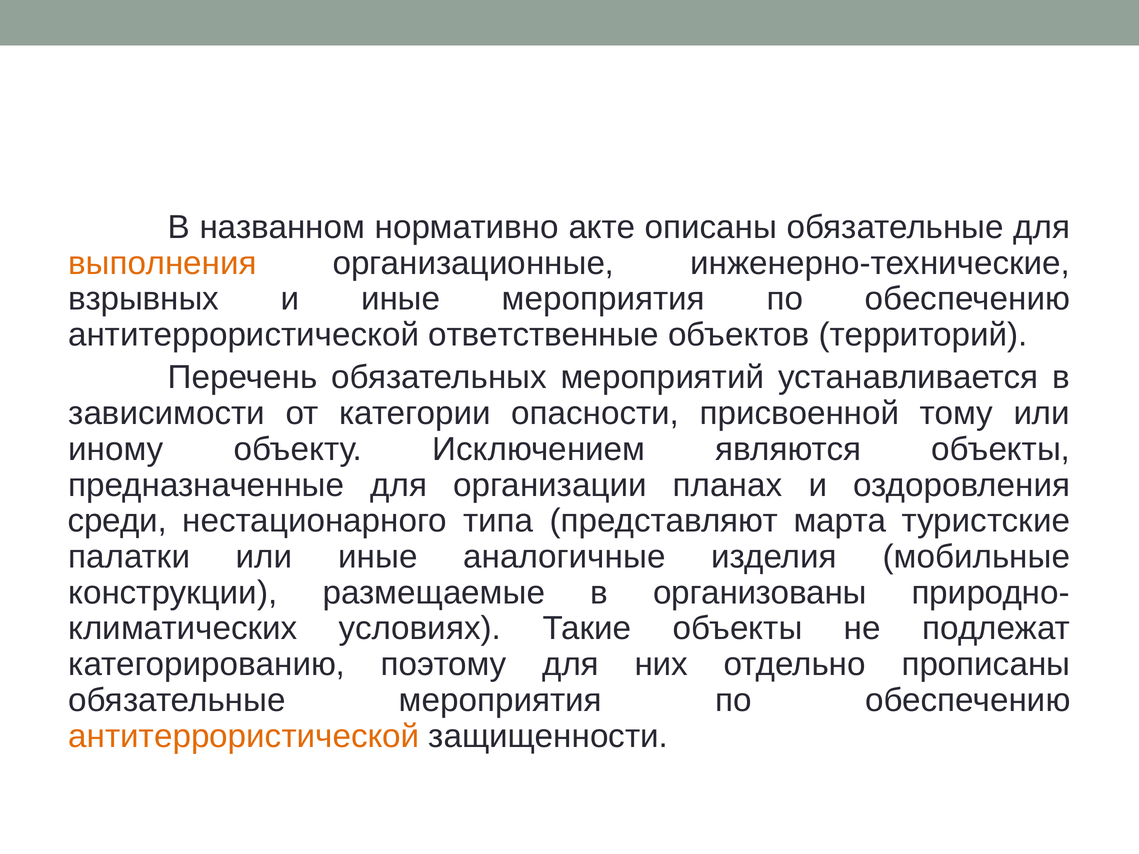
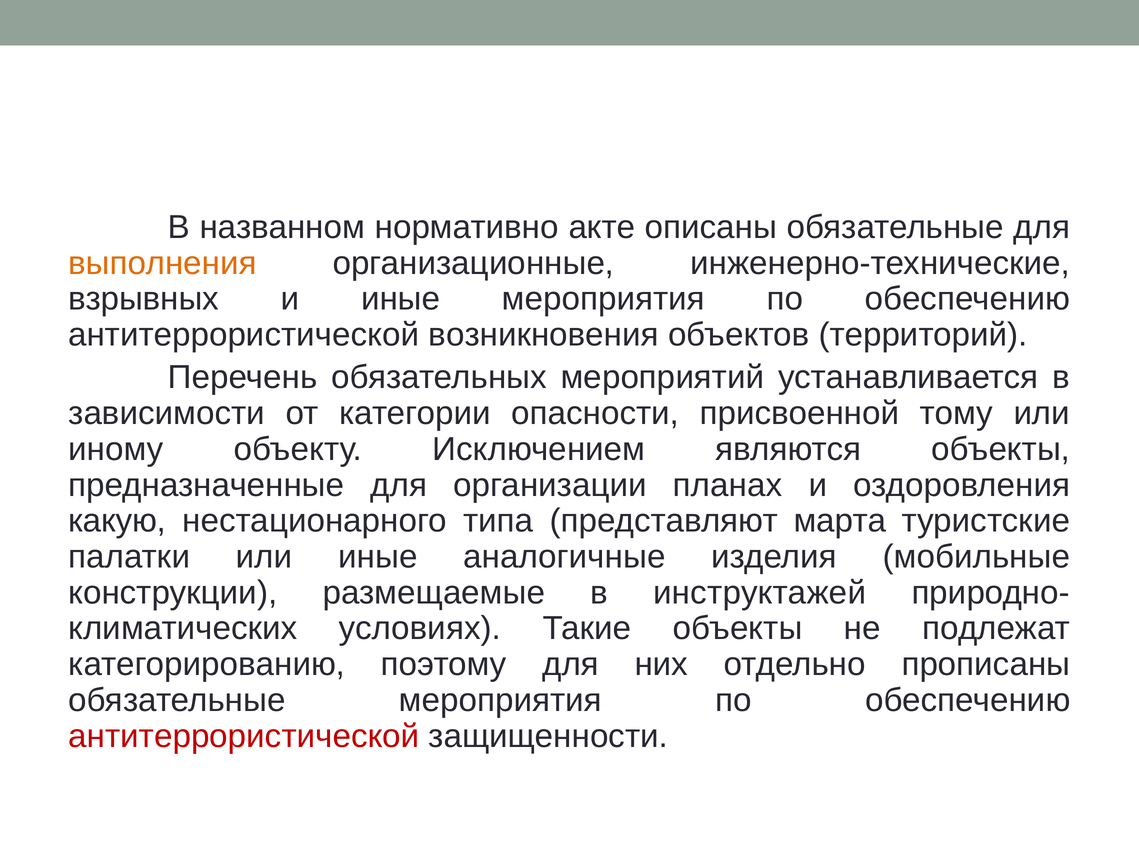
ответственные: ответственные -> возникновения (544, 335)
среди: среди -> какую (117, 521)
организованы: организованы -> инструктажей (760, 593)
антитеррористической colour: orange -> red (244, 736)
